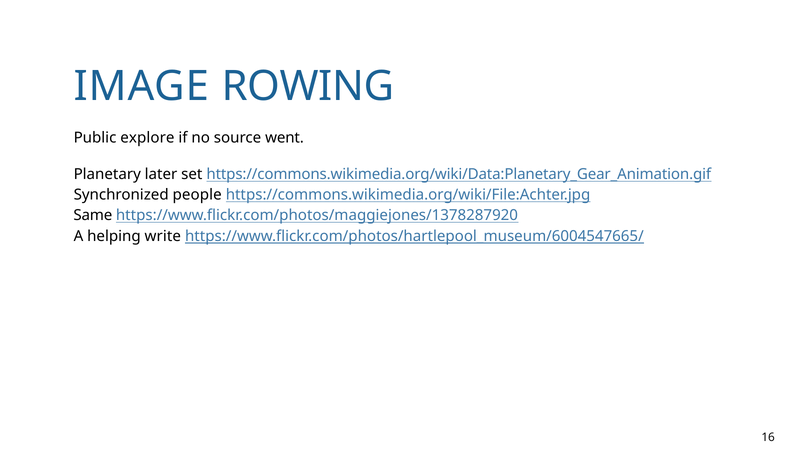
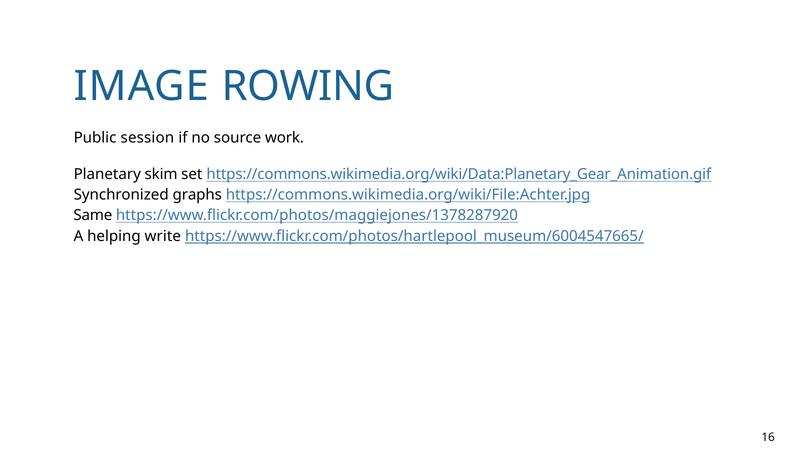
explore: explore -> session (147, 138)
went: went -> work (284, 138)
later: later -> skim (161, 174)
people: people -> graphs (197, 195)
